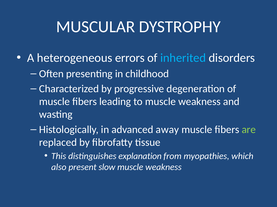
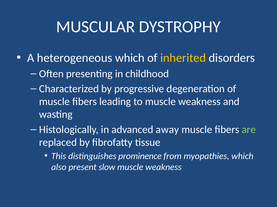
heterogeneous errors: errors -> which (130, 58)
inherited colour: light blue -> yellow (183, 58)
explanation: explanation -> prominence (140, 157)
